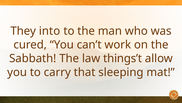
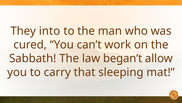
things’t: things’t -> began’t (123, 58)
